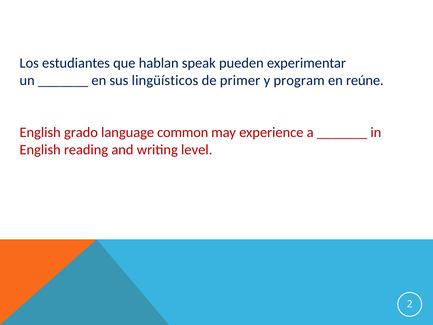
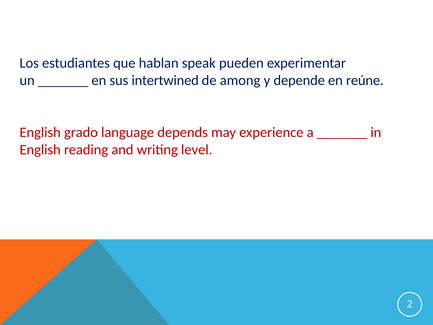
lingüísticos: lingüísticos -> intertwined (165, 80)
primer: primer -> among (240, 80)
program: program -> depende (299, 80)
common: common -> depends (183, 132)
